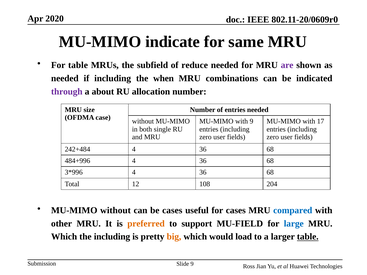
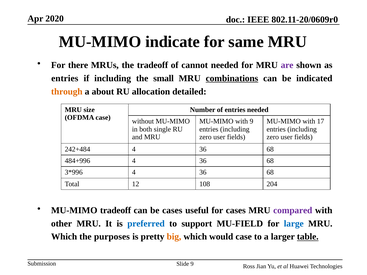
For table: table -> there (78, 65)
the subfield: subfield -> tradeoff (153, 65)
reduce: reduce -> cannot (195, 65)
needed: needed -> entries (65, 78)
when: when -> small (164, 78)
combinations underline: none -> present (232, 78)
through colour: purple -> orange (67, 92)
allocation number: number -> detailed (189, 92)
MU-MIMO without: without -> tradeoff (116, 211)
compared colour: blue -> purple (293, 211)
preferred colour: orange -> blue (146, 224)
the including: including -> purposes (112, 237)
would load: load -> case (244, 237)
